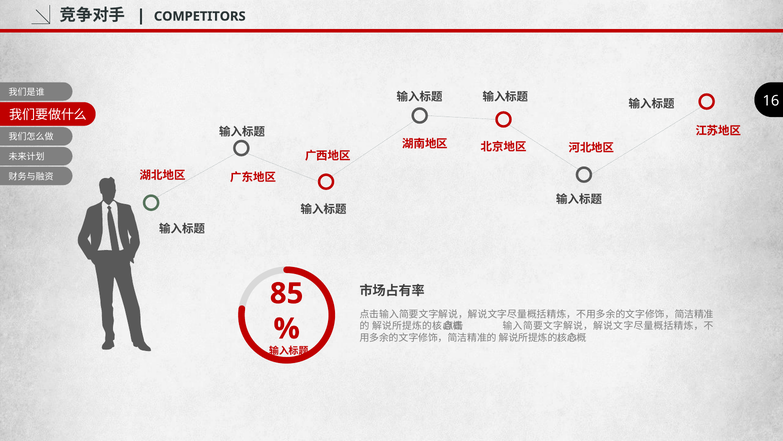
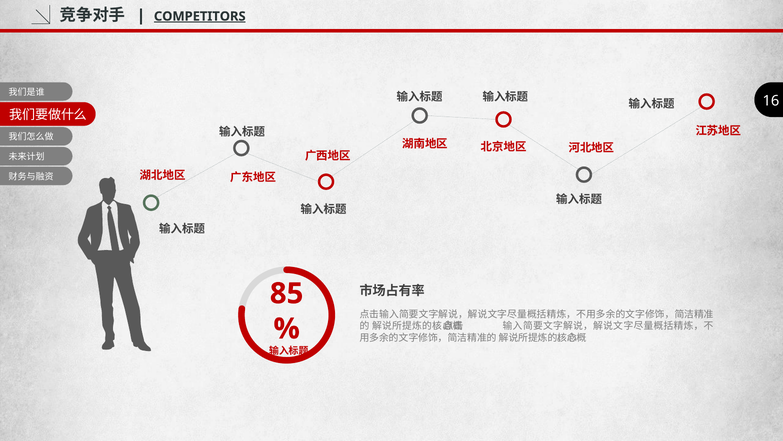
COMPETITORS underline: none -> present (200, 16)
